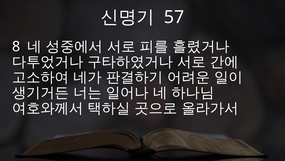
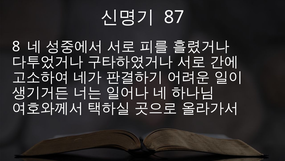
57: 57 -> 87 (174, 17)
